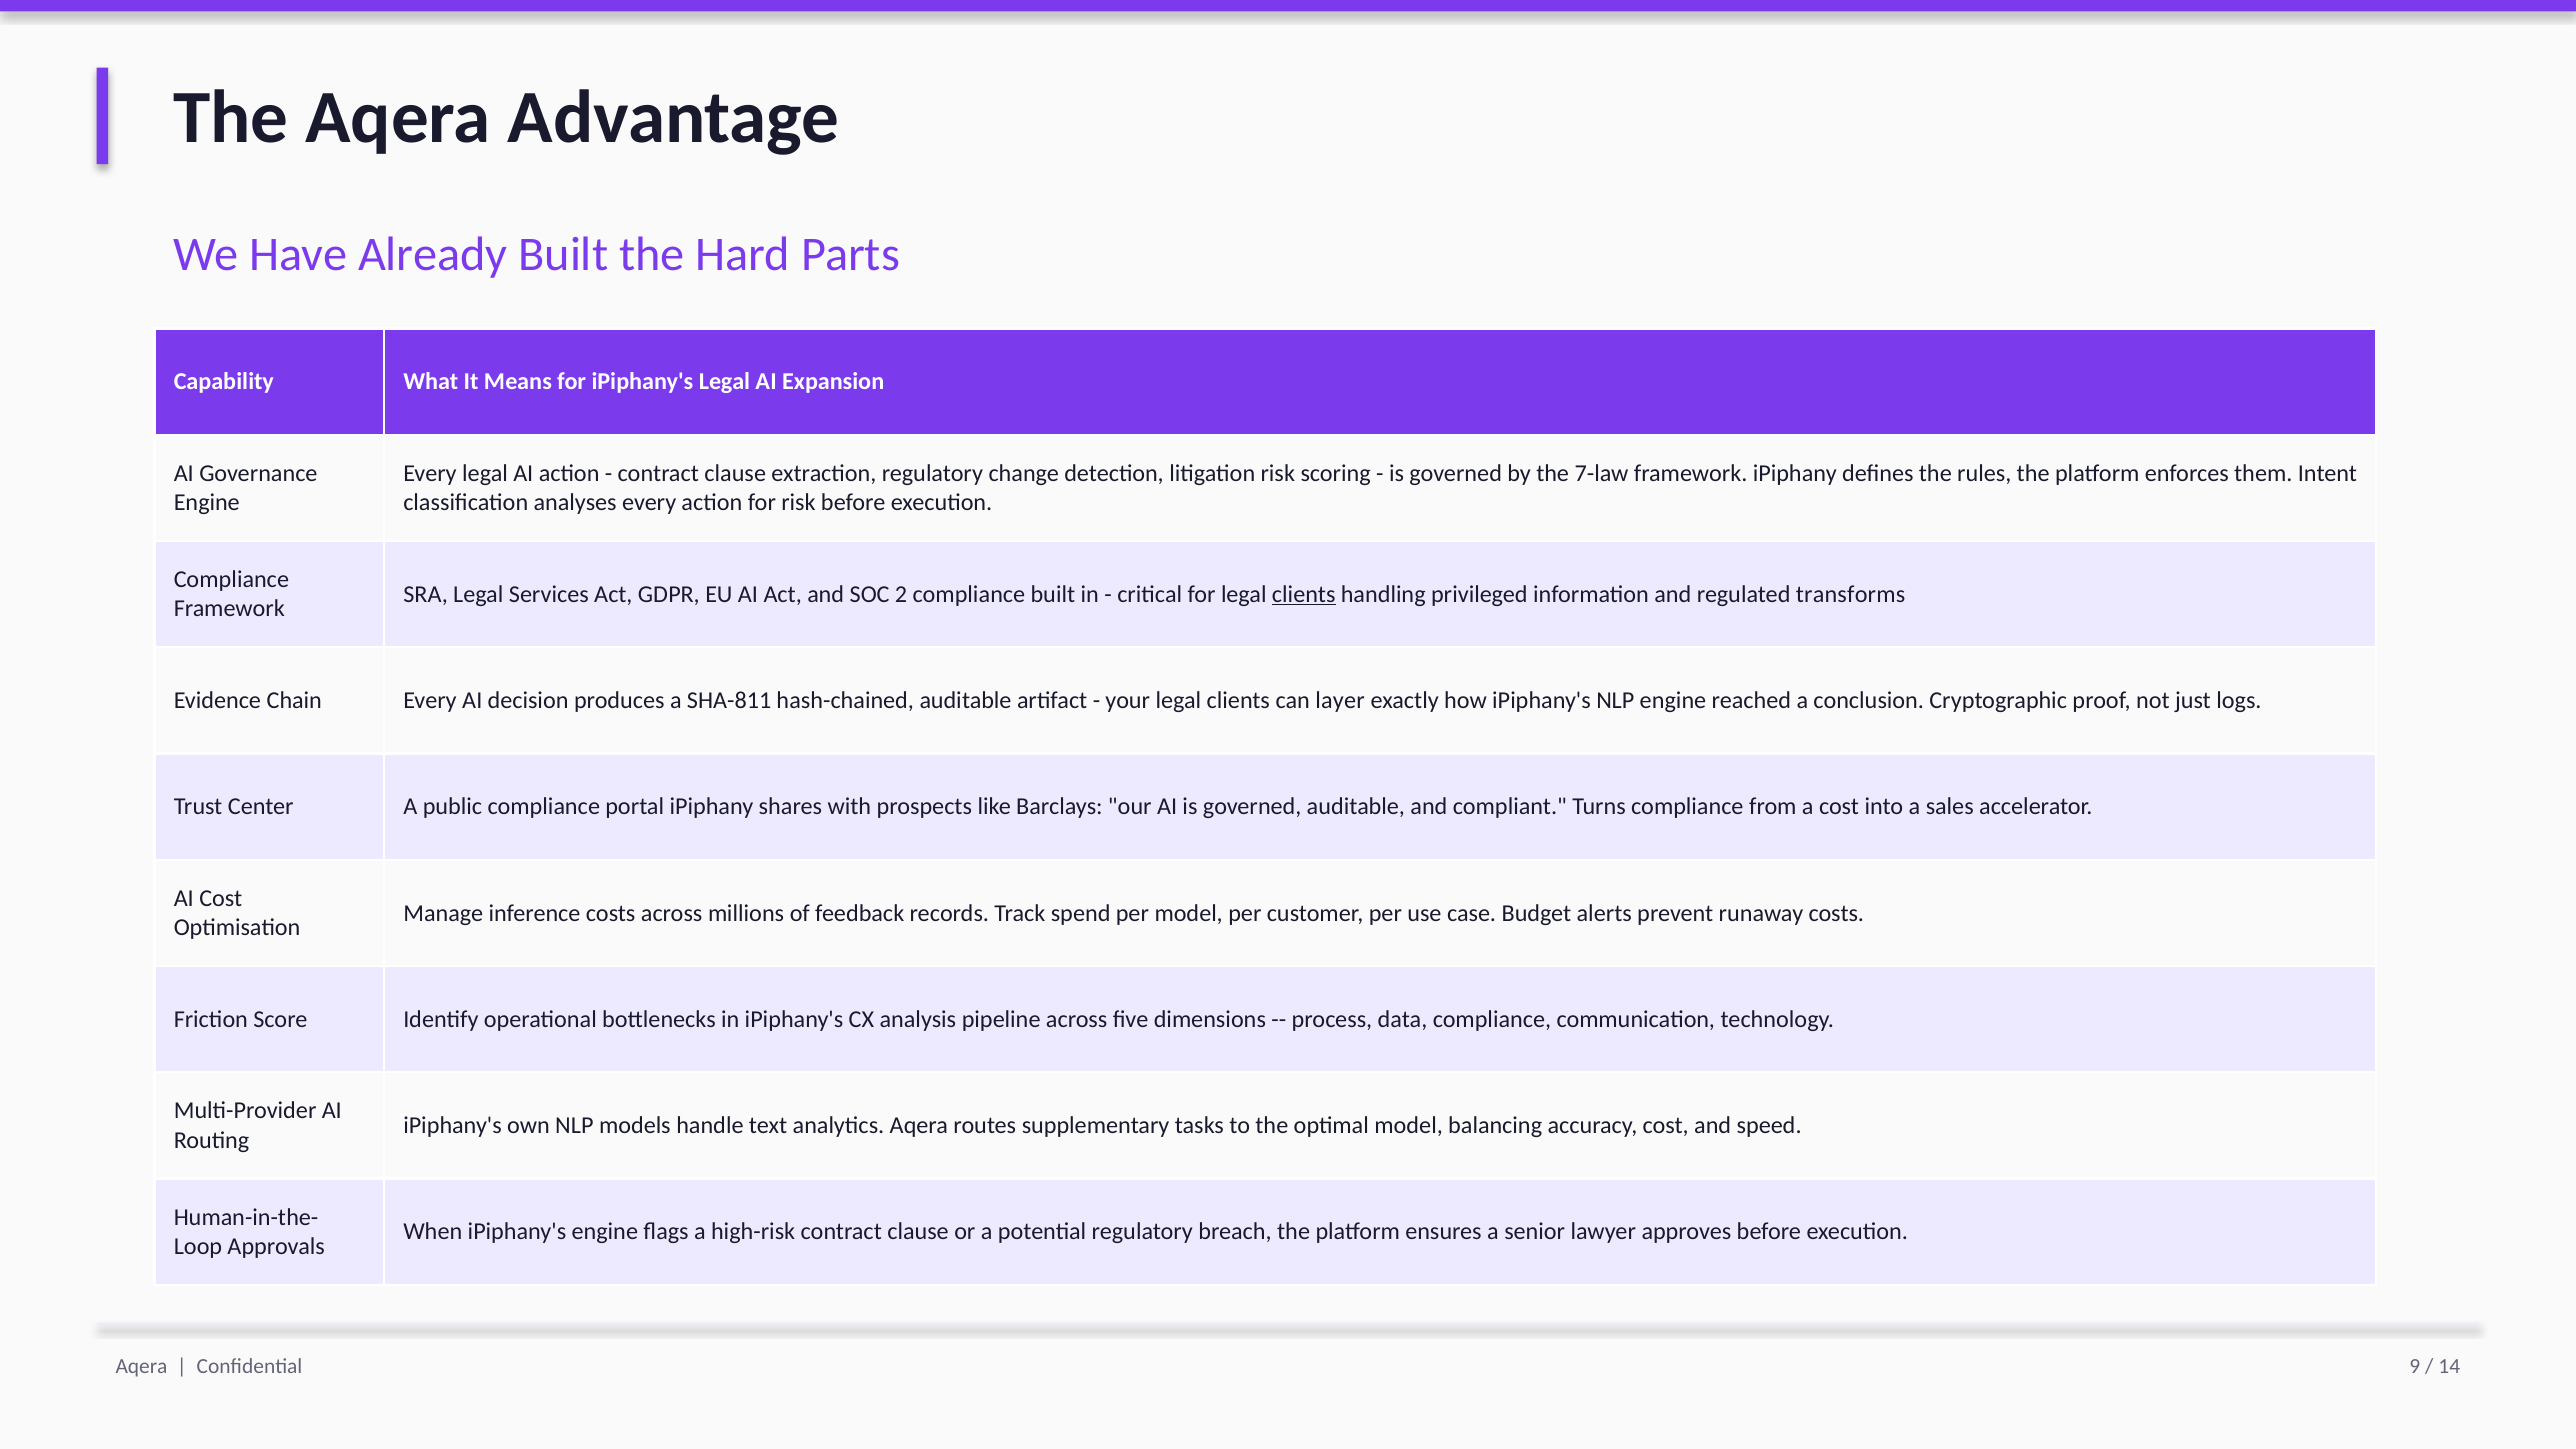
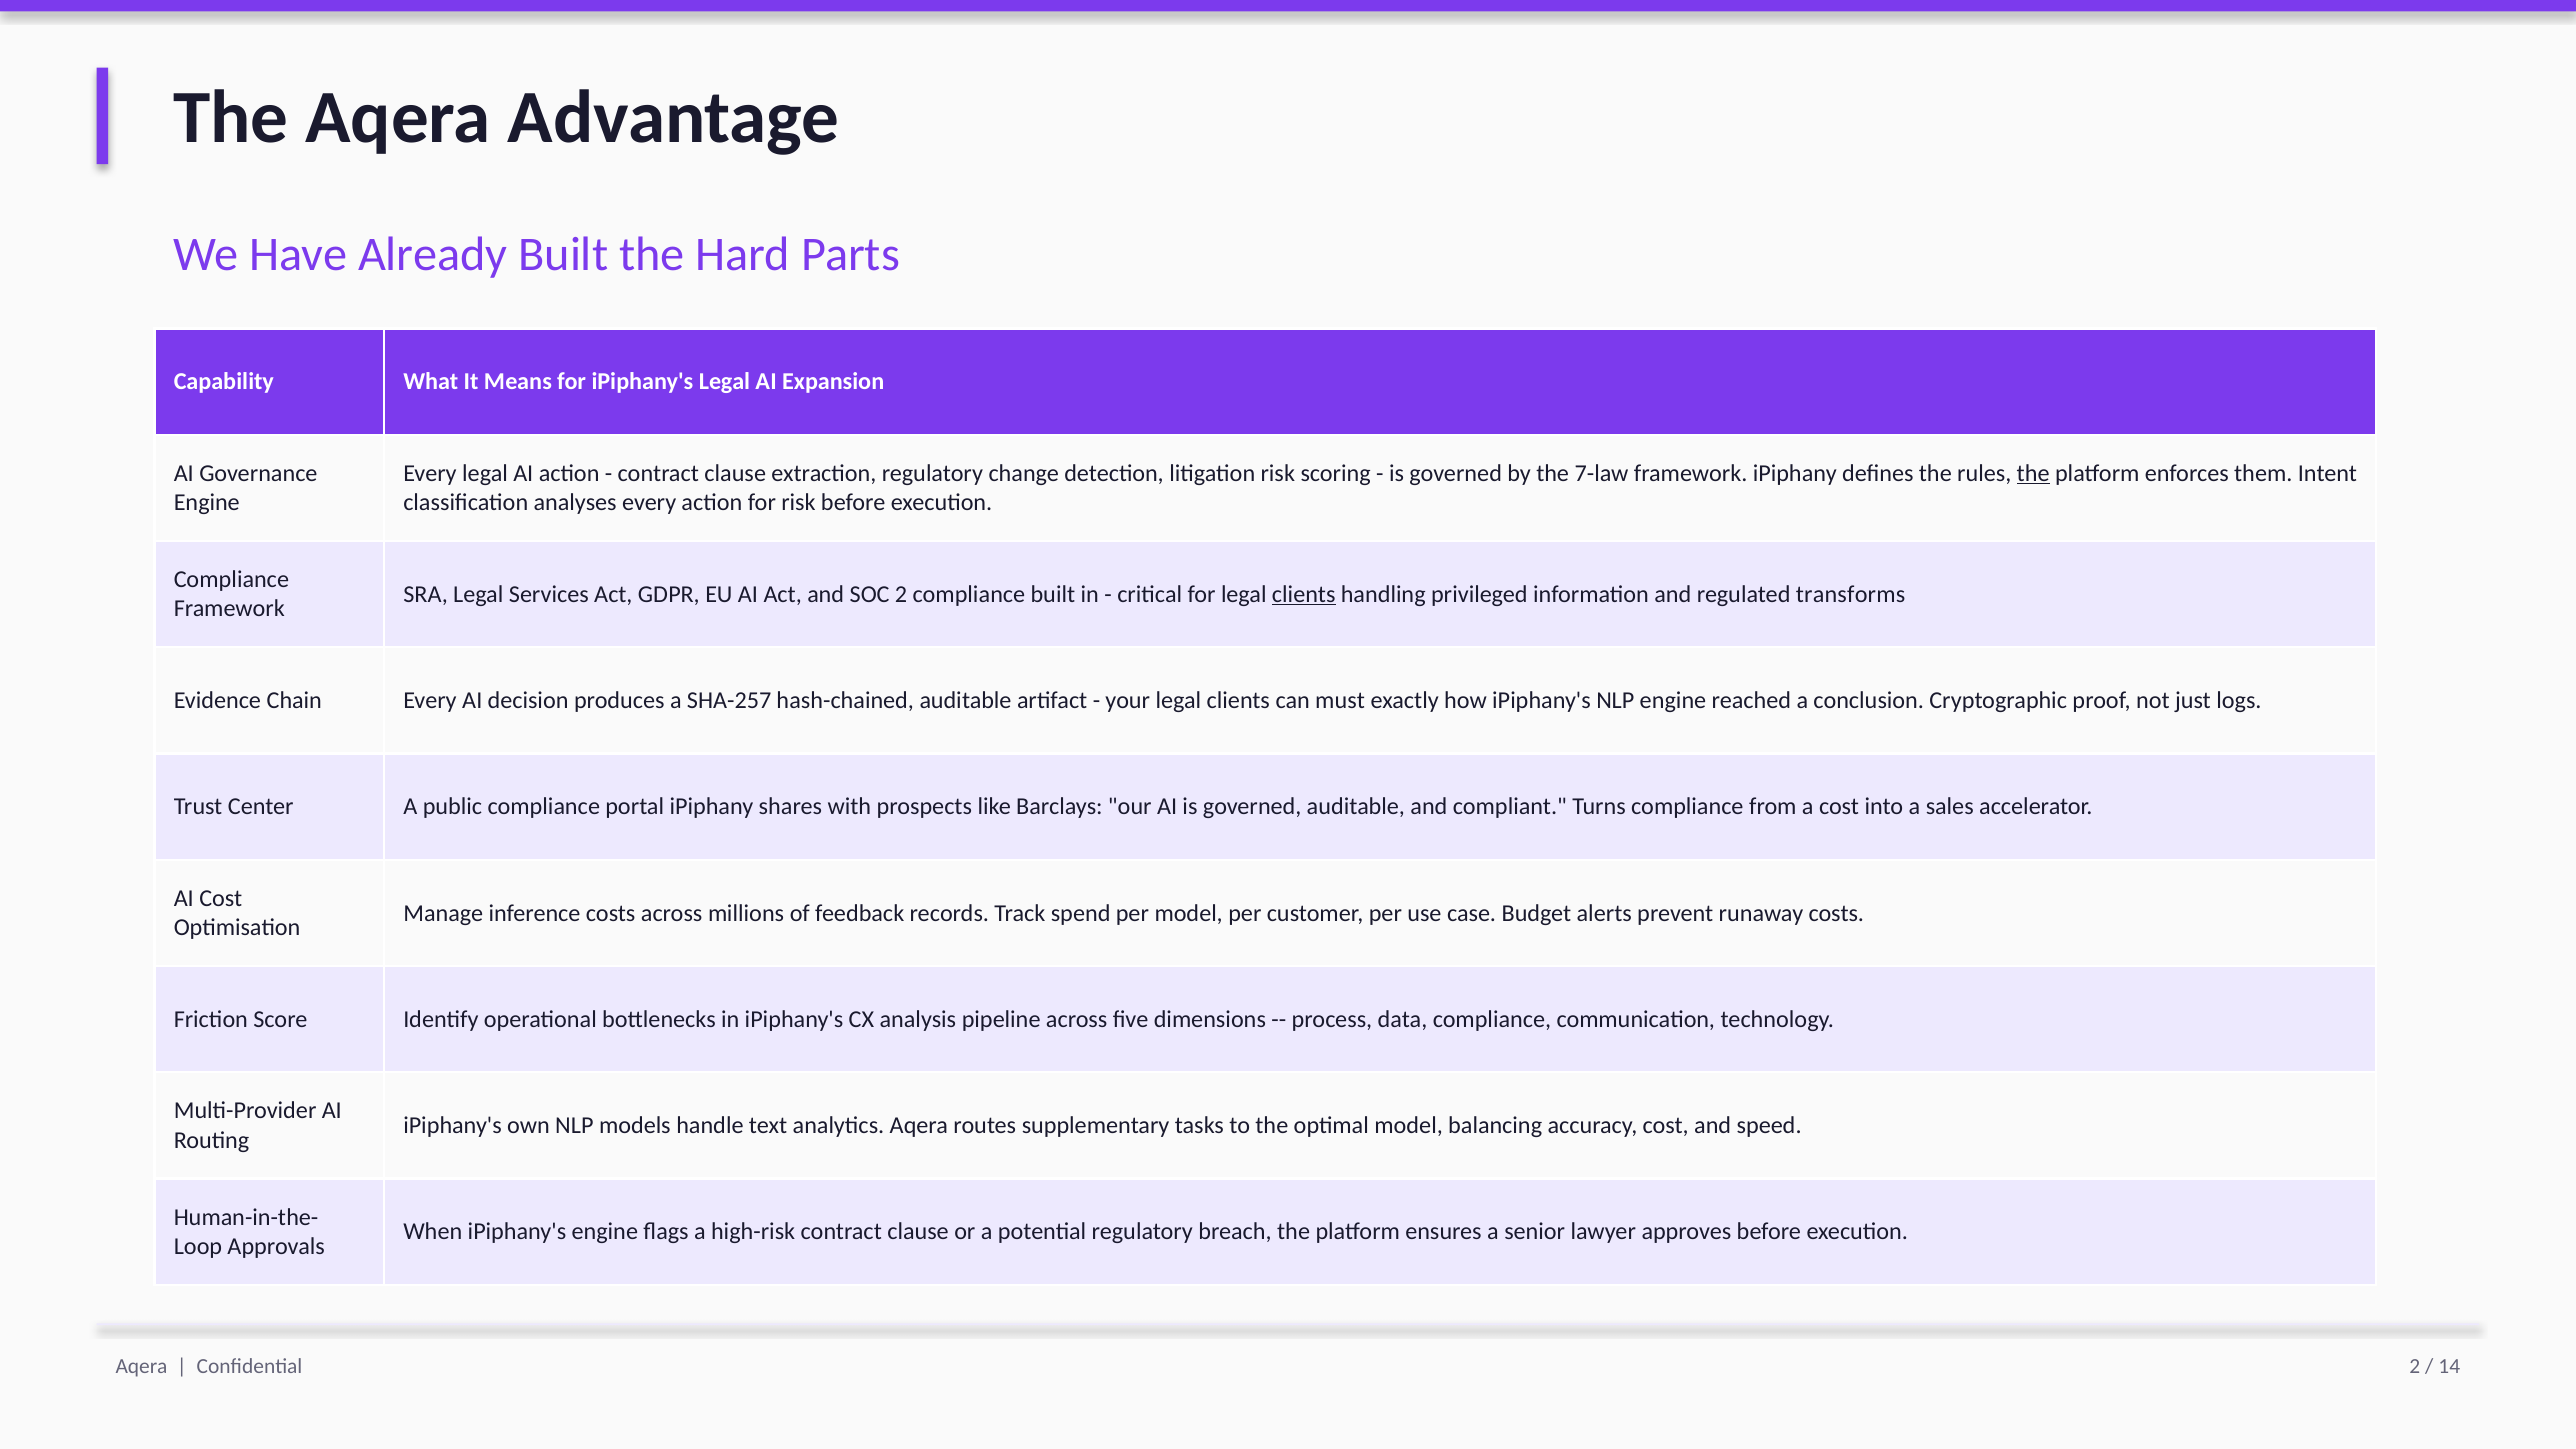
the underline: none -> present (2033, 473)
SHA-811: SHA-811 -> SHA-257 (729, 701)
layer: layer -> must (1340, 701)
Confidential 9: 9 -> 2 (2415, 1367)
